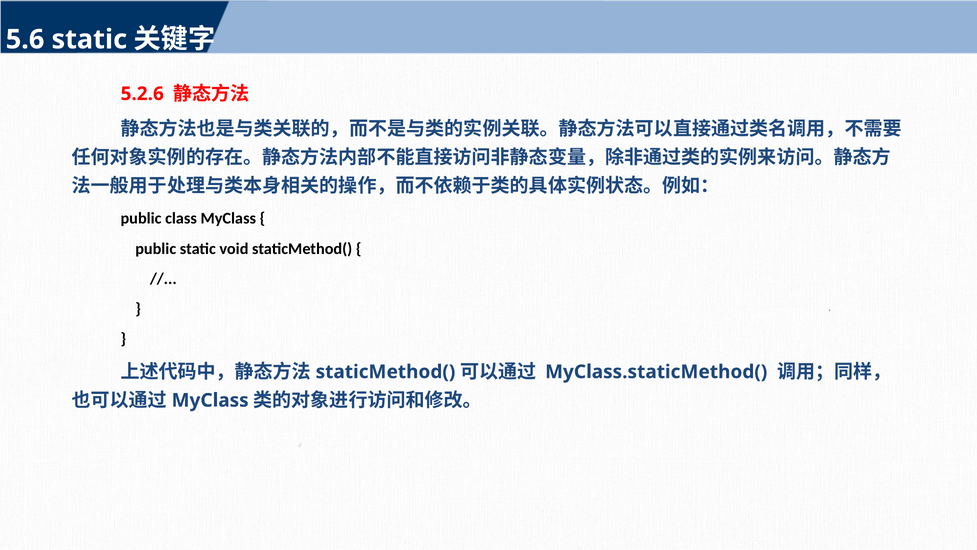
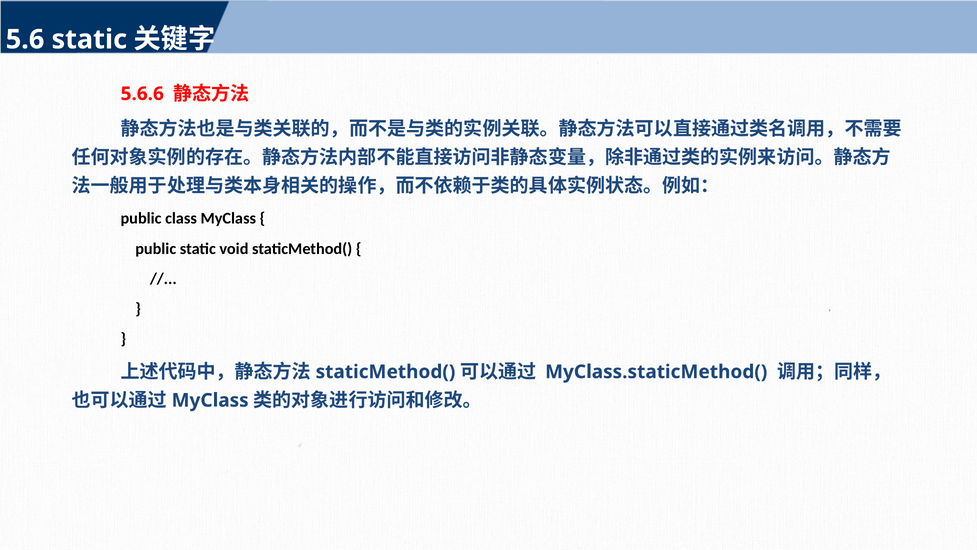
5.2.6: 5.2.6 -> 5.6.6 (142, 94)
